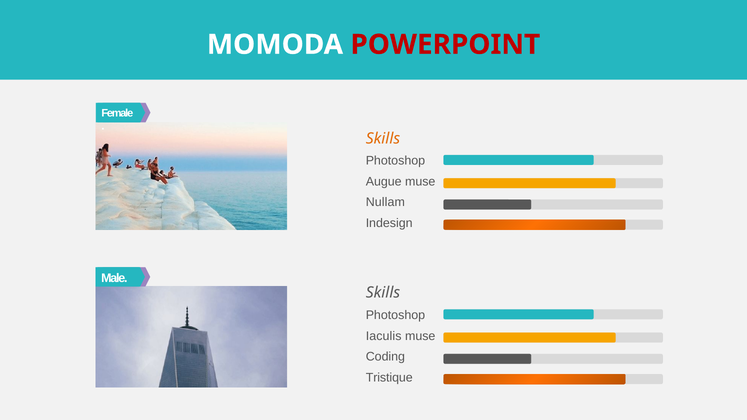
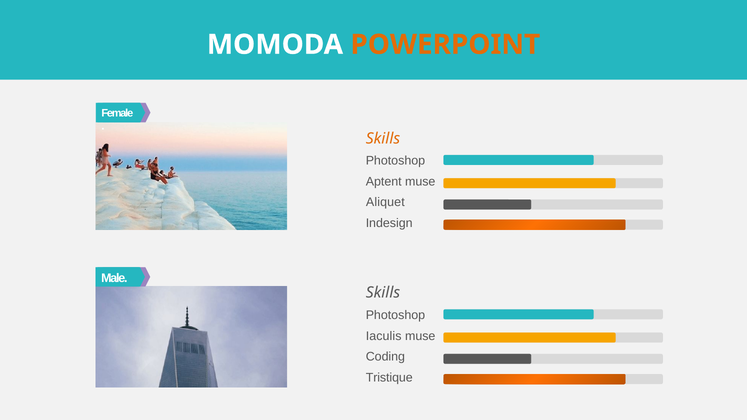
POWERPOINT colour: red -> orange (445, 45)
Augue: Augue -> Aptent (384, 182)
Nullam: Nullam -> Aliquet (385, 202)
